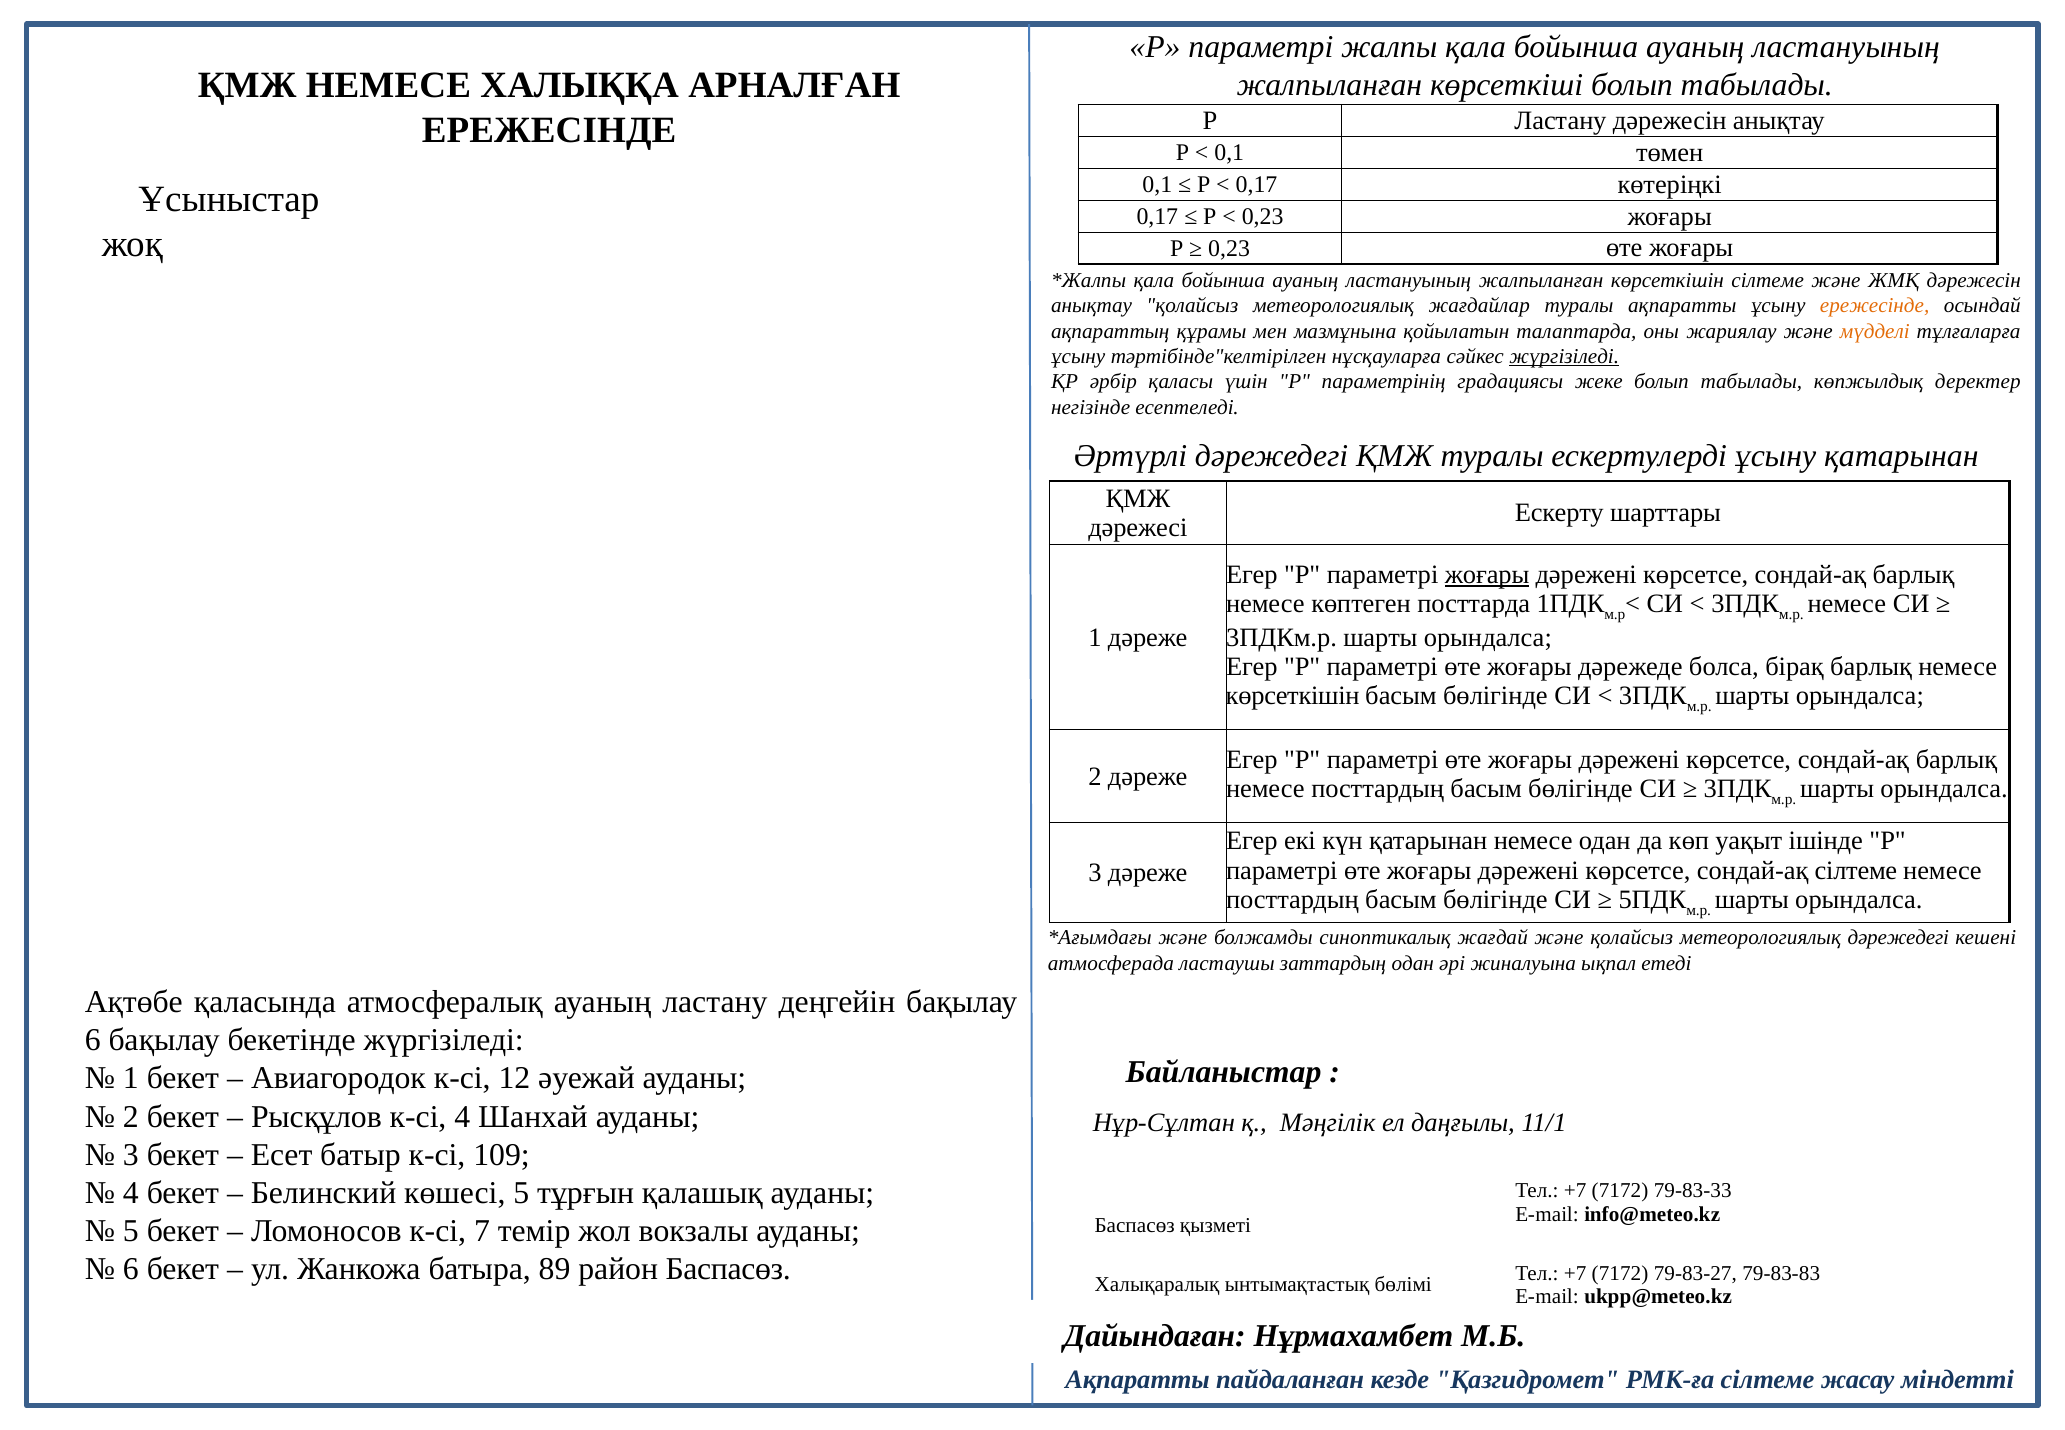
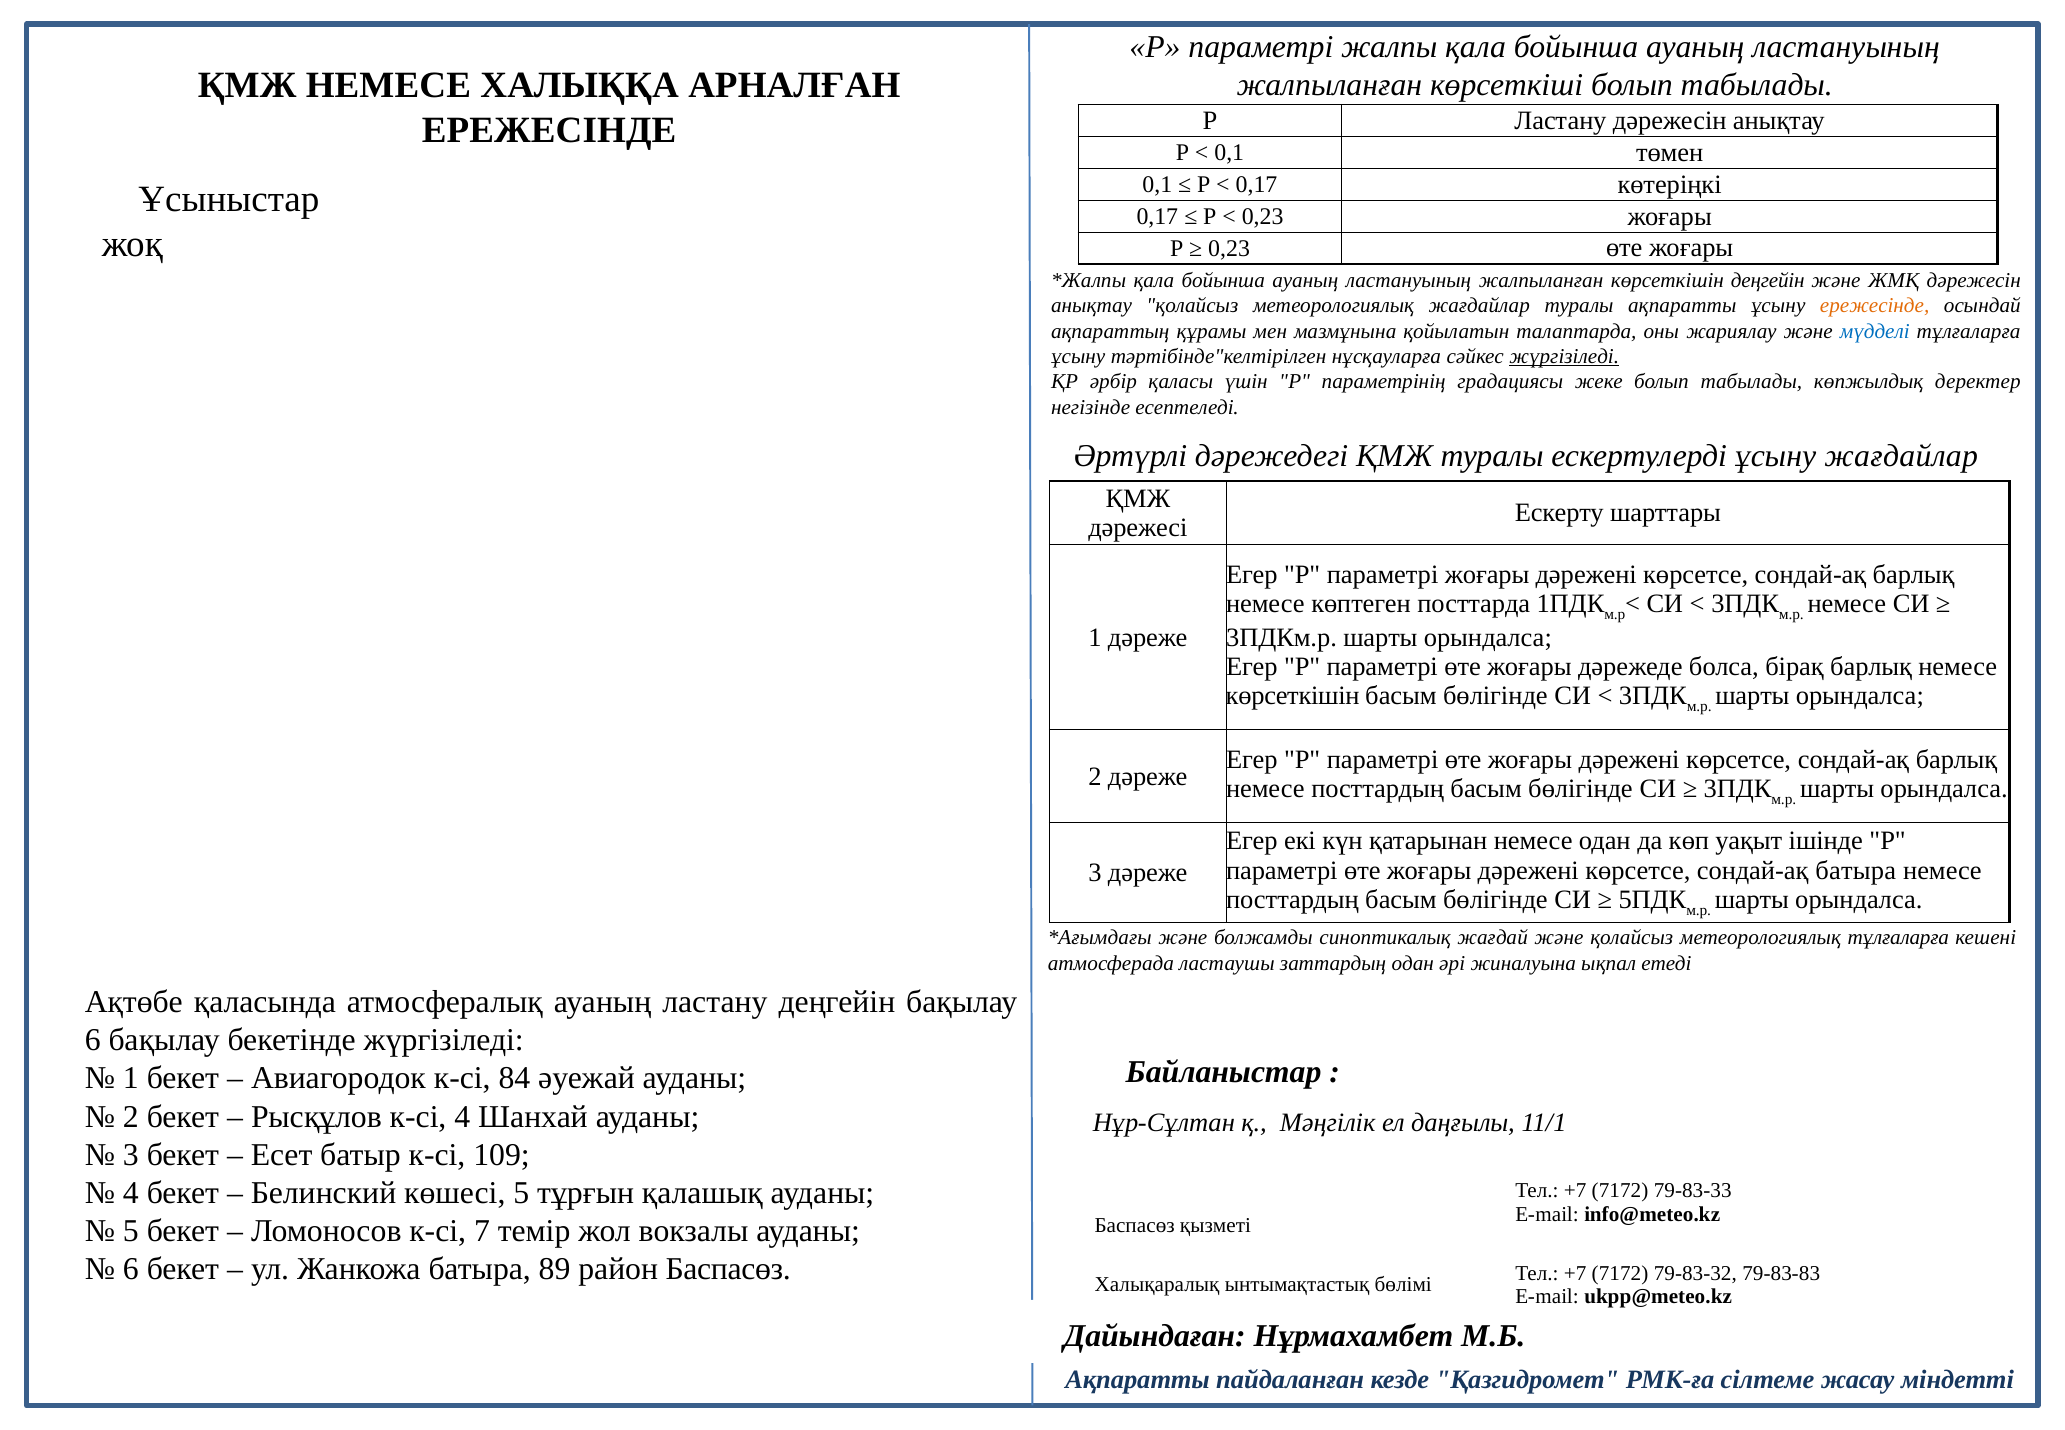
көрсеткішін сілтеме: сілтеме -> деңгейін (1768, 280)
мүдделі colour: orange -> blue (1875, 331)
ұсыну қатарынан: қатарынан -> жағдайлар (1901, 456)
жоғары underline: present -> none (1487, 575)
сондай-ақ сілтеме: сілтеме -> батыра (1856, 870)
метеорологиялық дәрежедегі: дәрежедегі -> тұлғаларға (1898, 938)
12: 12 -> 84 (514, 1078)
79-83-27: 79-83-27 -> 79-83-32 (1695, 1273)
